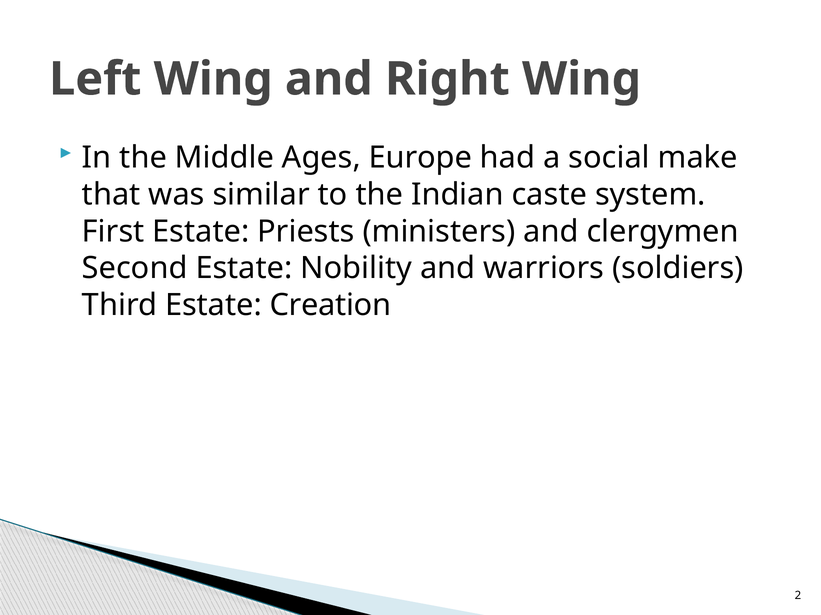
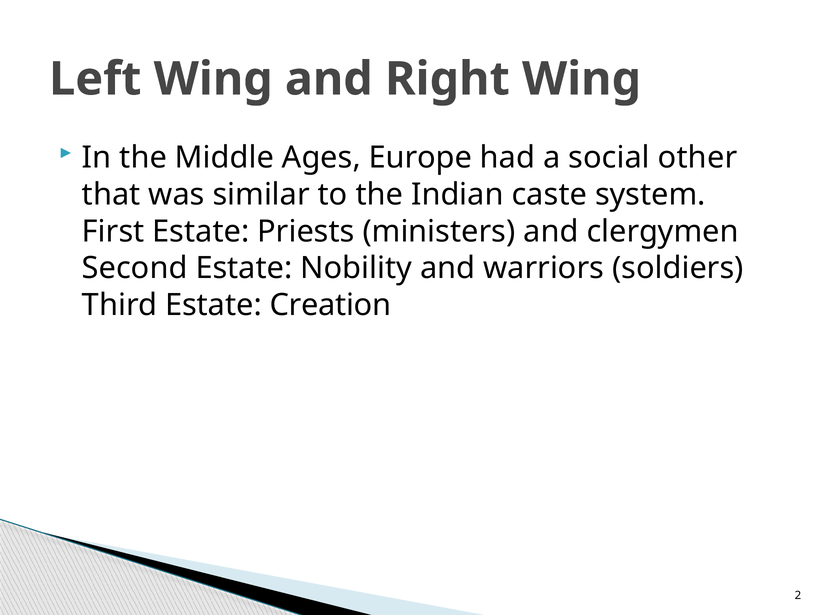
make: make -> other (698, 158)
